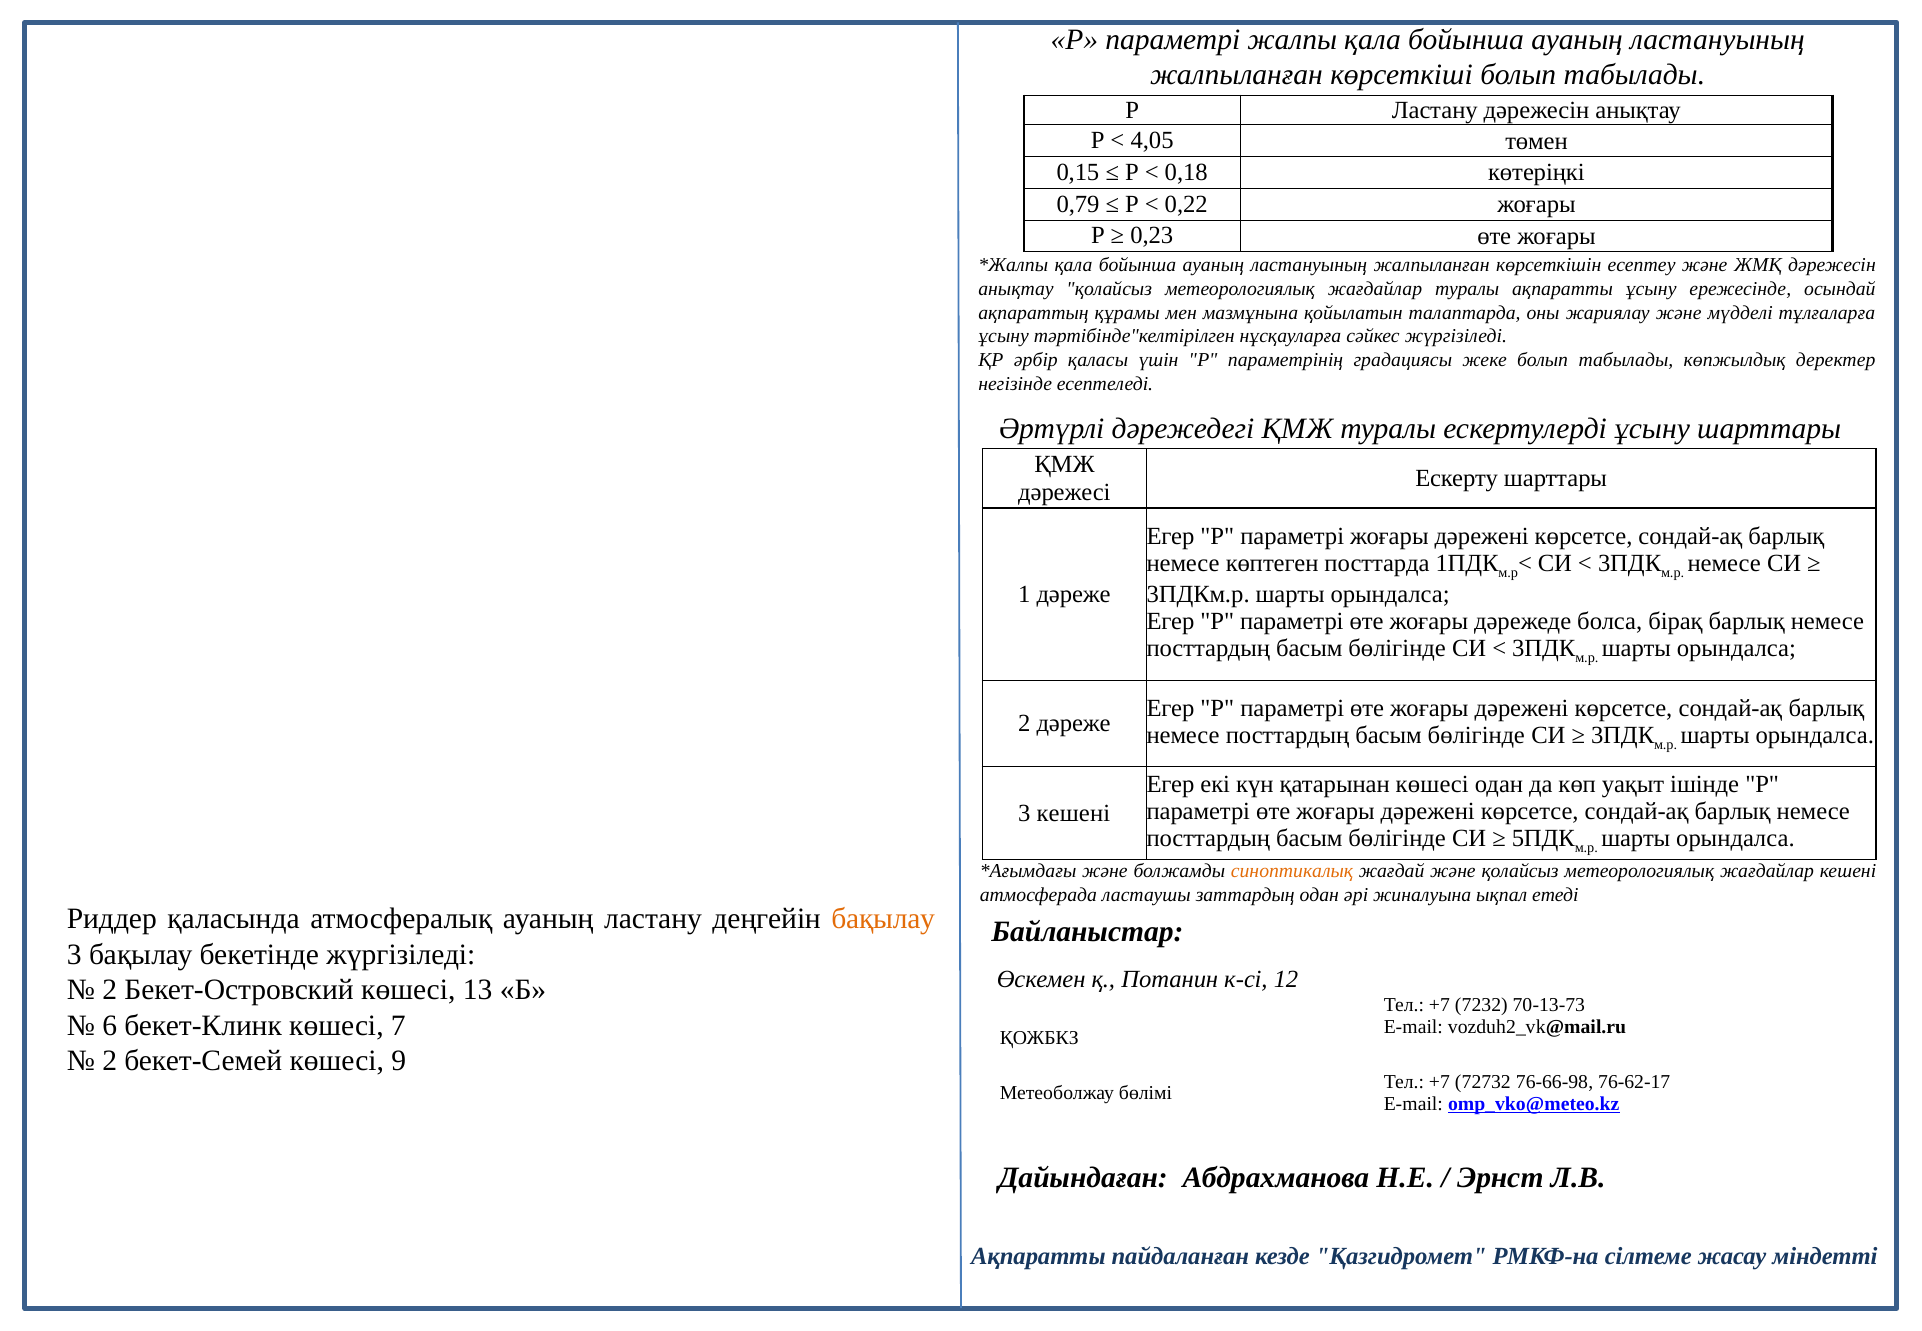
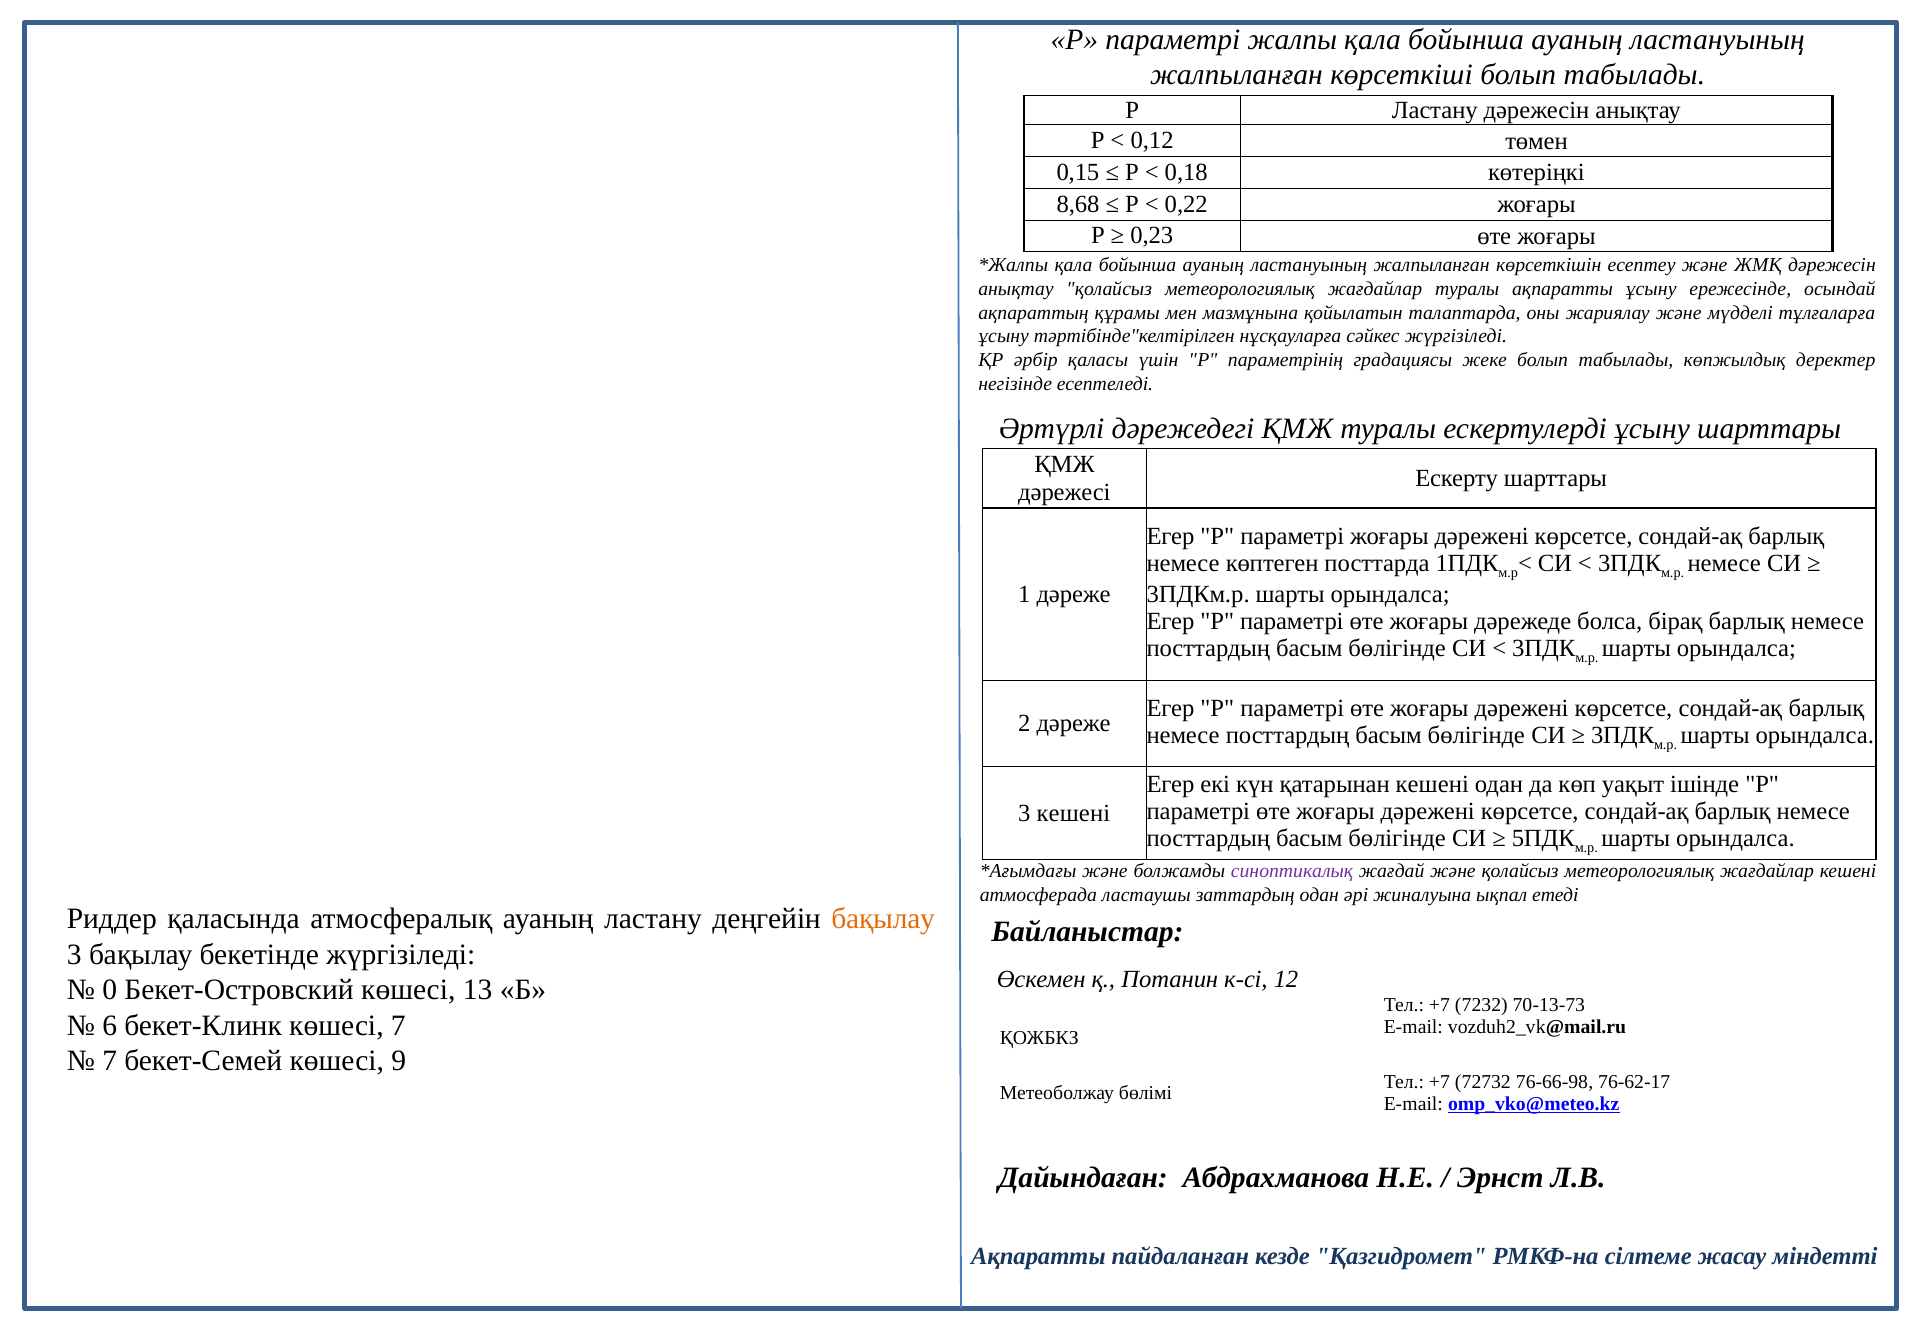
4,05: 4,05 -> 0,12 (1152, 140)
0,79: 0,79 -> 8,68 (1078, 204)
қатарынан көшесі: көшесі -> кешені (1432, 784)
синоптикалық colour: orange -> purple (1292, 871)
2: 2 -> 0 (110, 989)
2: 2 -> 7 (110, 1060)
